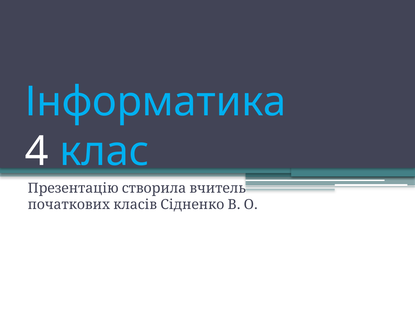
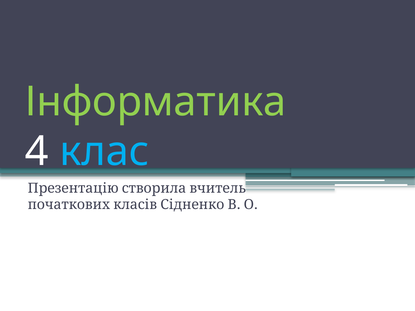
Інформатика colour: light blue -> light green (156, 102)
